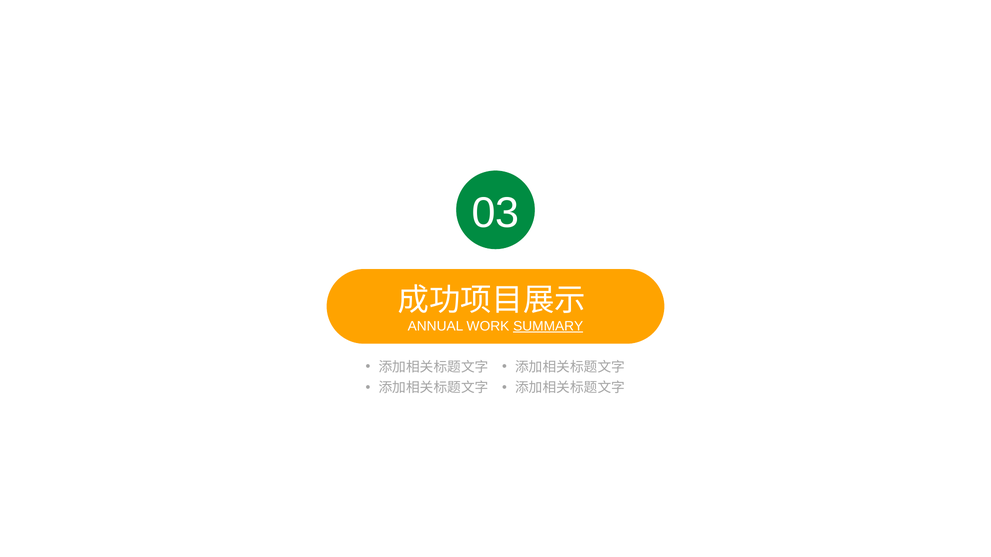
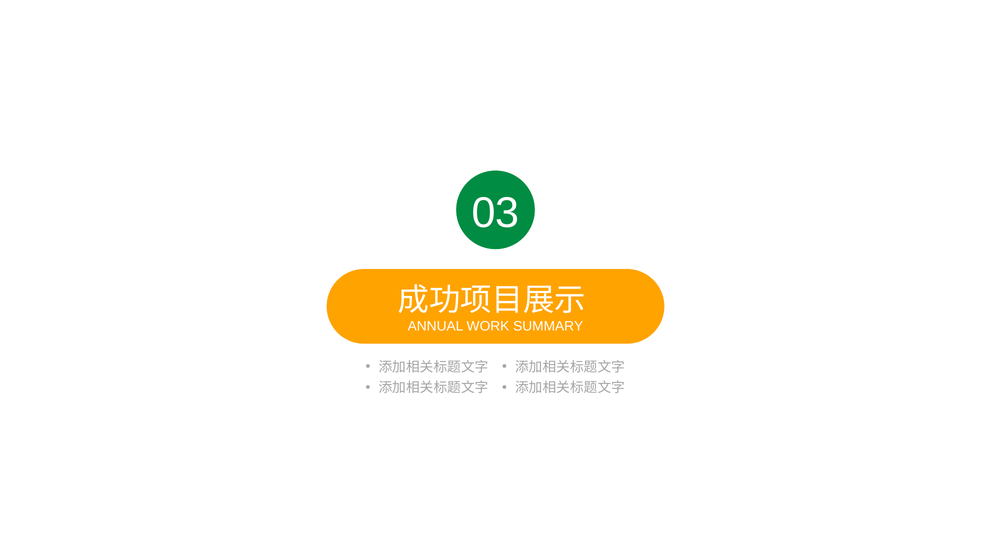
SUMMARY underline: present -> none (548, 326)
